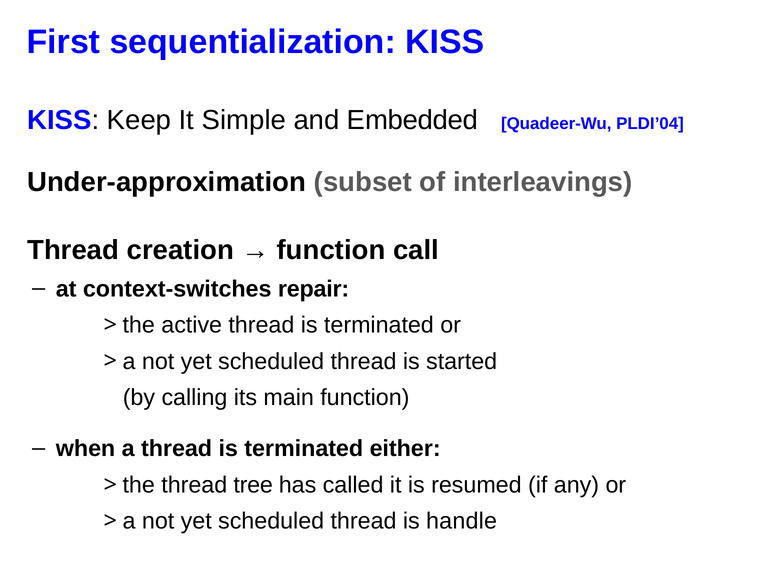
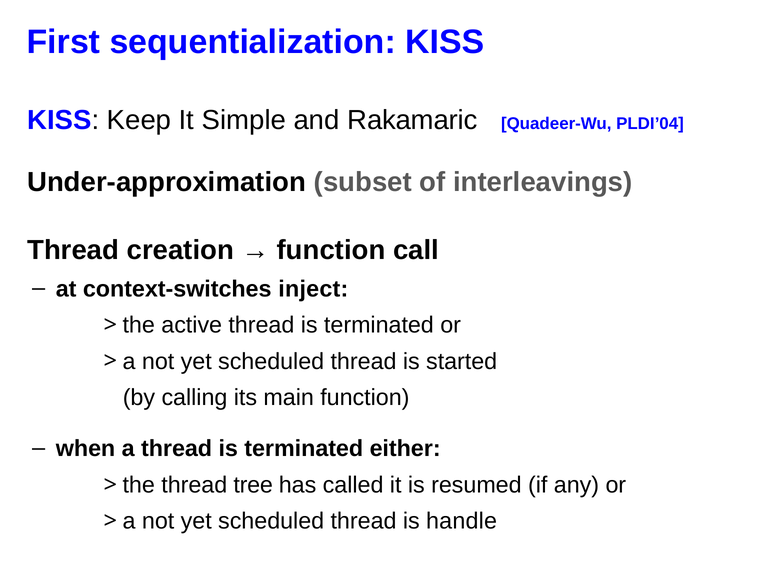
Embedded: Embedded -> Rakamaric (413, 120)
repair: repair -> inject (313, 289)
